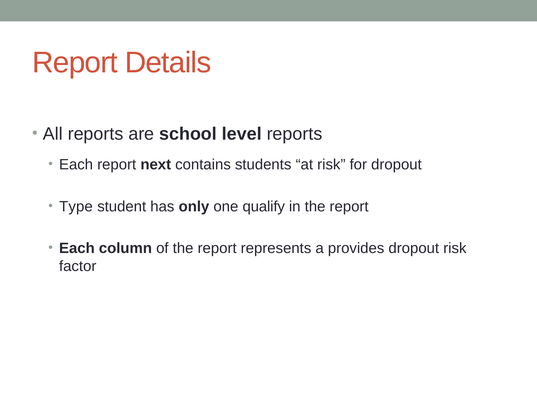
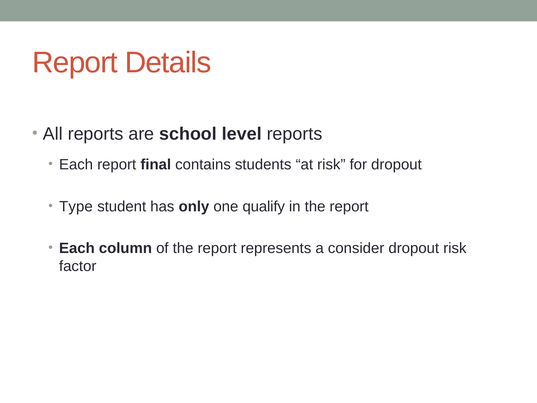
next: next -> final (156, 165)
provides: provides -> consider (356, 248)
